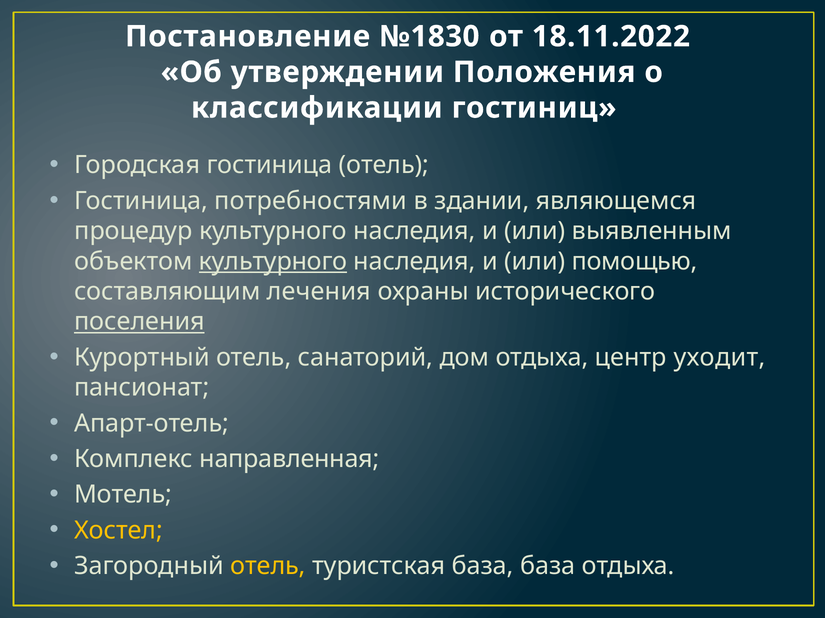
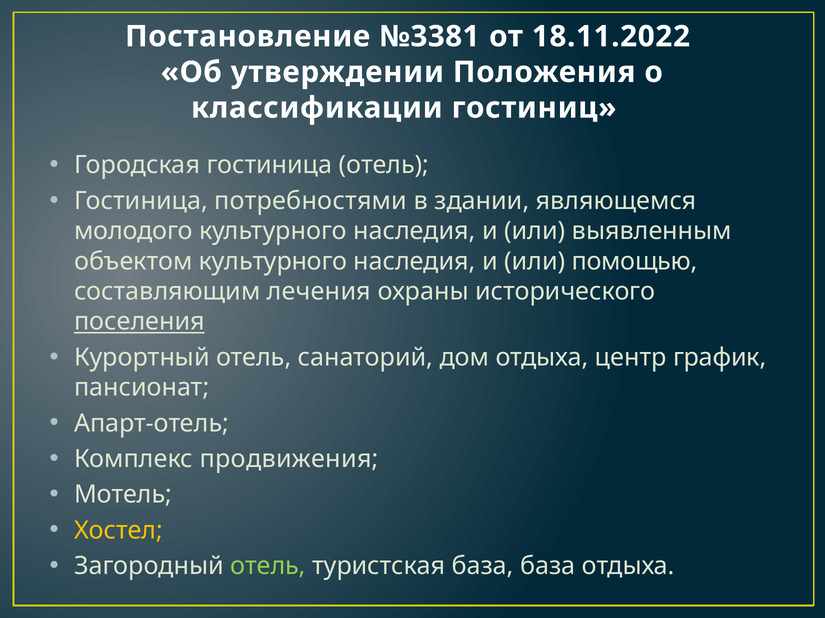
№1830: №1830 -> №3381 (430, 37)
процедур: процедур -> молодого (134, 231)
культурного underline: present -> none (273, 262)
уходит: уходит -> график (720, 358)
направленная: направленная -> продвижения (289, 459)
отель colour: yellow -> light green (268, 567)
